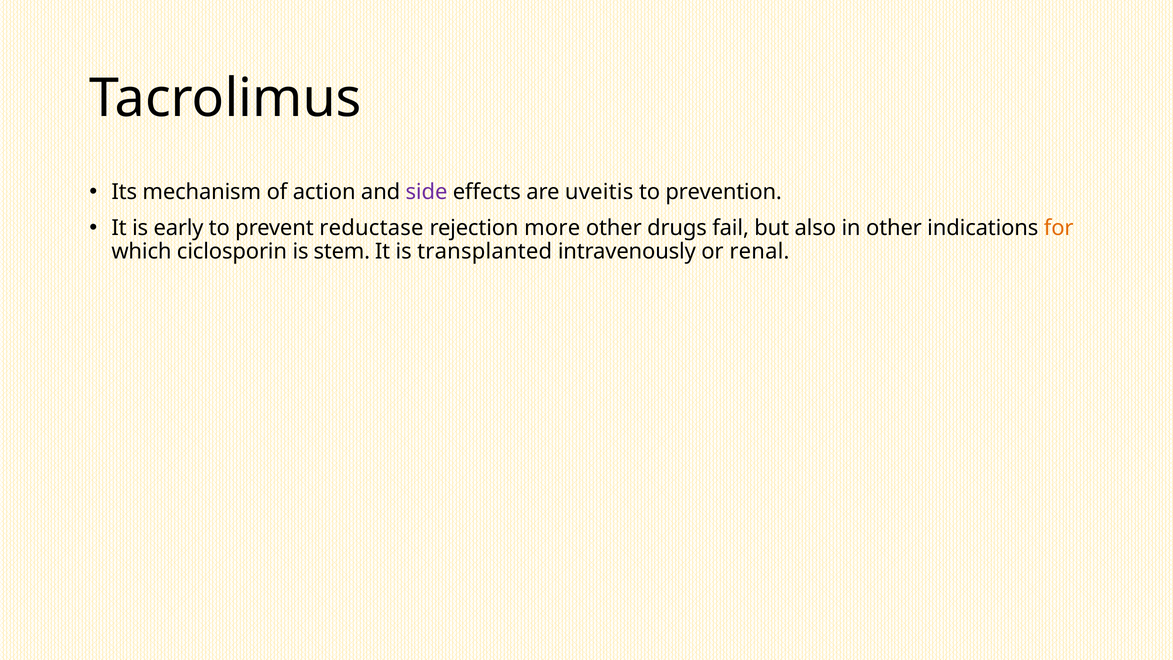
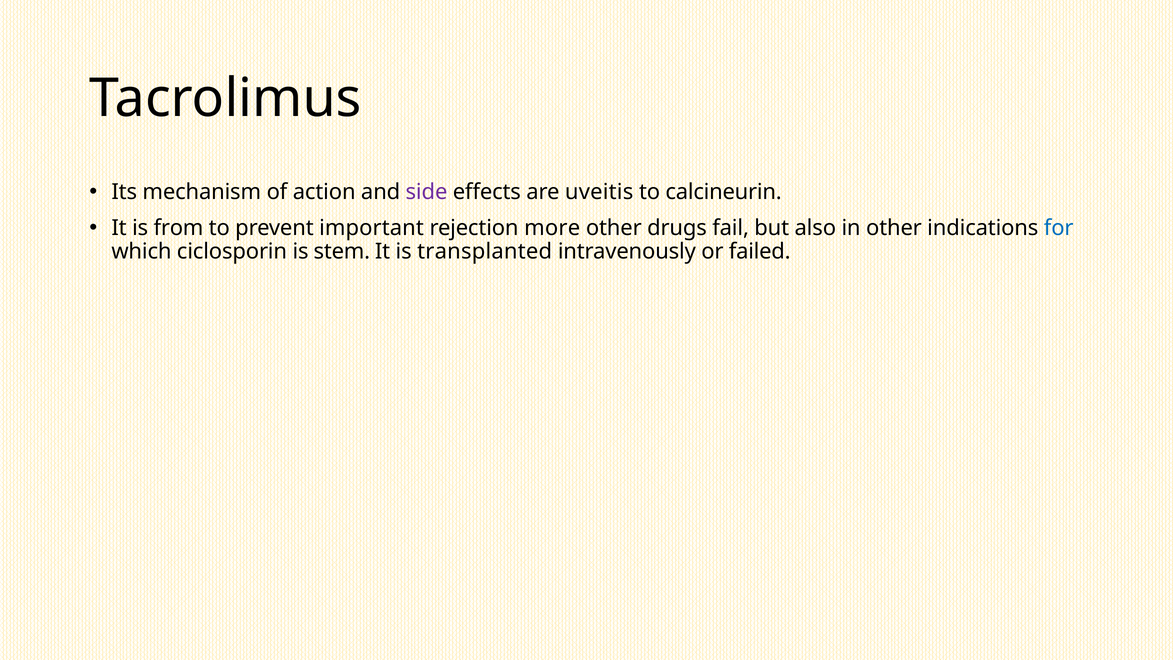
prevention: prevention -> calcineurin (724, 192)
early: early -> from (179, 228)
reductase: reductase -> important (372, 228)
for colour: orange -> blue (1059, 228)
renal: renal -> failed (760, 252)
